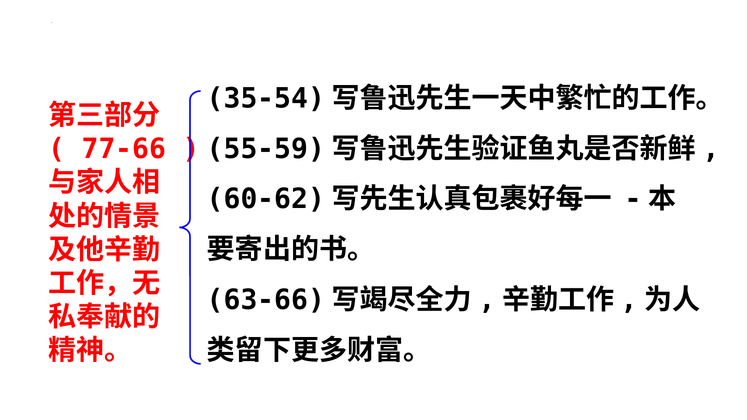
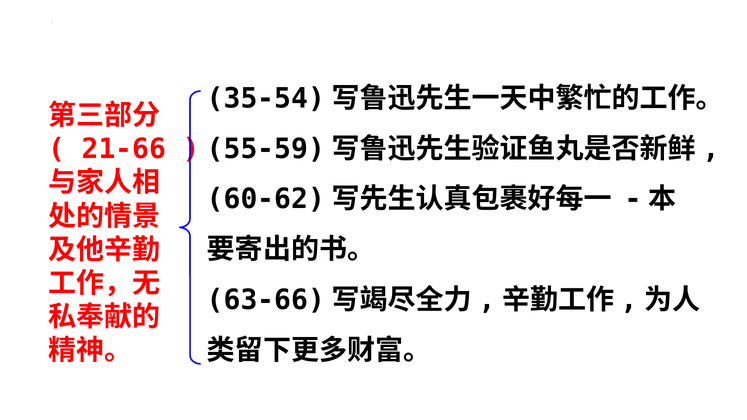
77-66: 77-66 -> 21-66 (124, 149)
